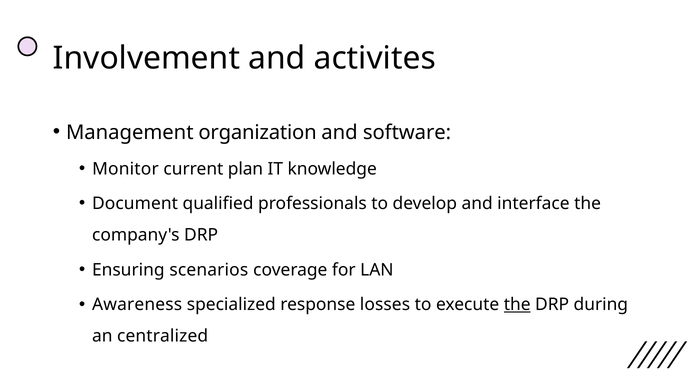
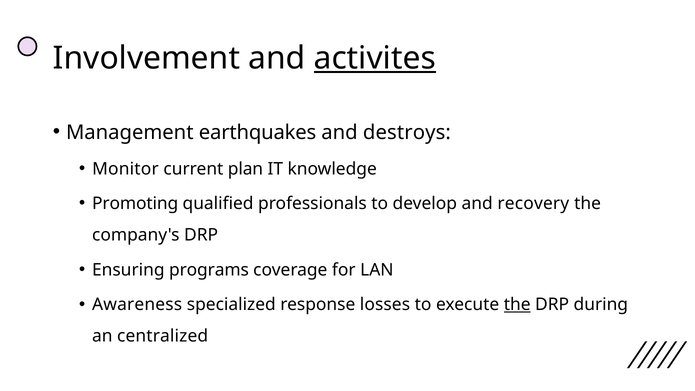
activites underline: none -> present (375, 58)
organization: organization -> earthquakes (258, 132)
software: software -> destroys (407, 132)
Document: Document -> Promoting (135, 204)
interface: interface -> recovery (533, 204)
scenarios: scenarios -> programs (209, 270)
